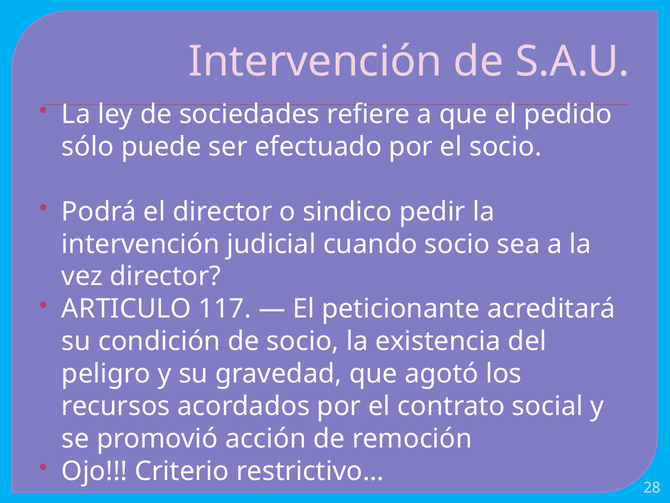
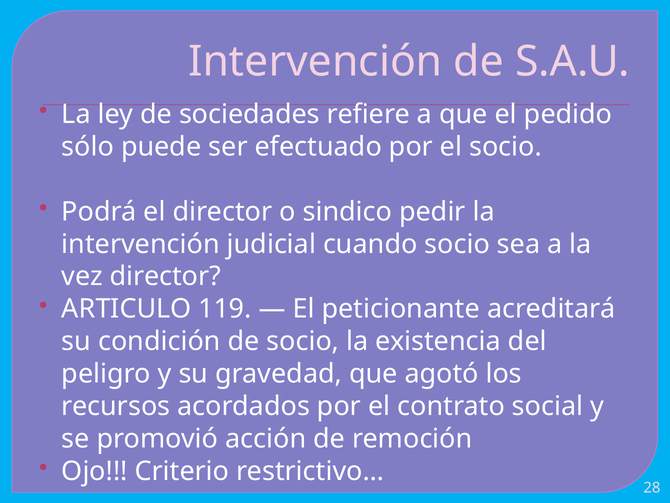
117: 117 -> 119 (225, 309)
